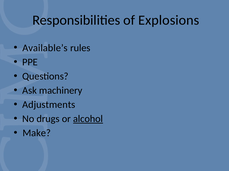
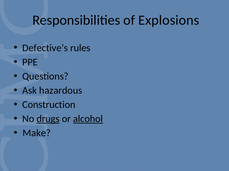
Available’s: Available’s -> Defective’s (45, 48)
machinery: machinery -> hazardous (61, 91)
Adjustments: Adjustments -> Construction (49, 105)
drugs underline: none -> present (48, 119)
